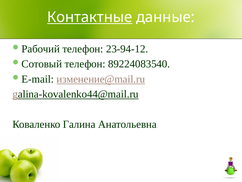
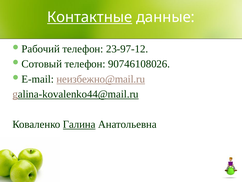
23-94-12: 23-94-12 -> 23-97-12 (127, 49)
89224083540: 89224083540 -> 90746108026 (139, 64)
изменение@mail.ru: изменение@mail.ru -> неизбежно@mail.ru (101, 79)
Галина underline: none -> present (79, 124)
